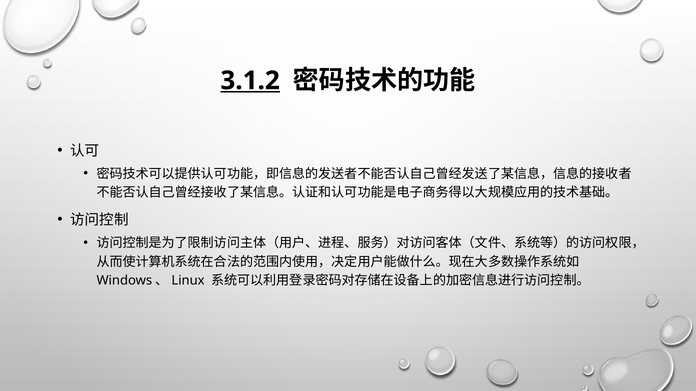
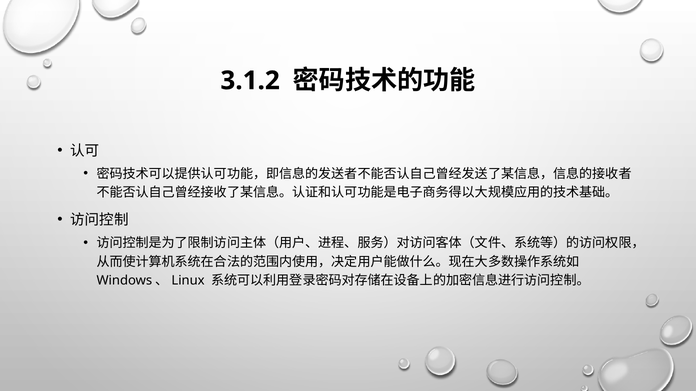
3.1.2 underline: present -> none (250, 81)
